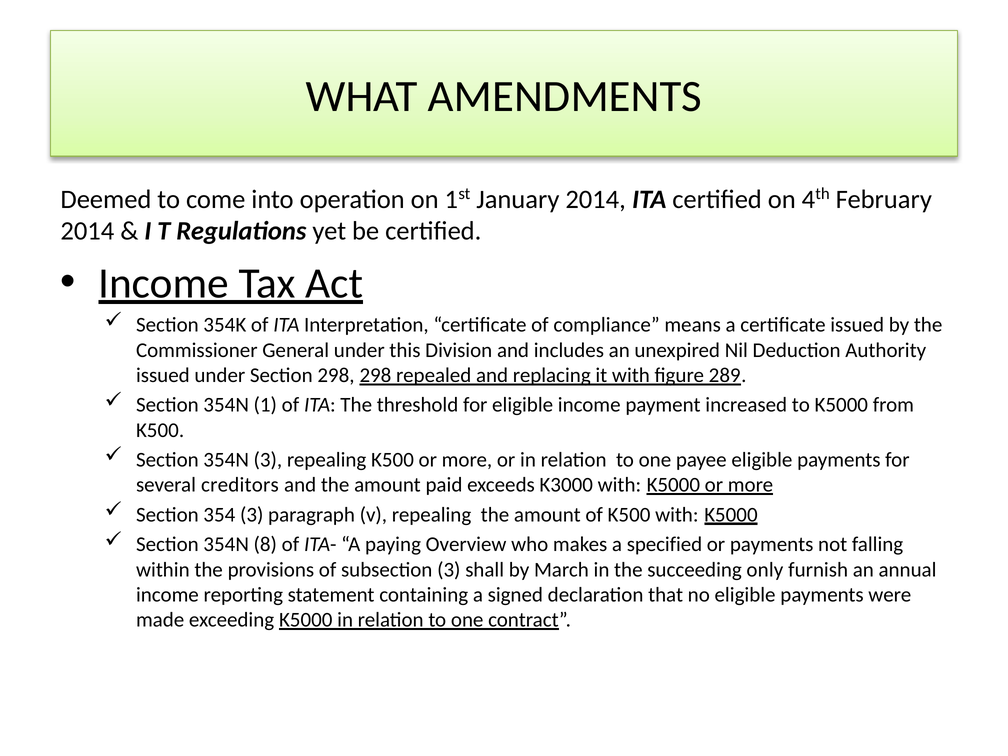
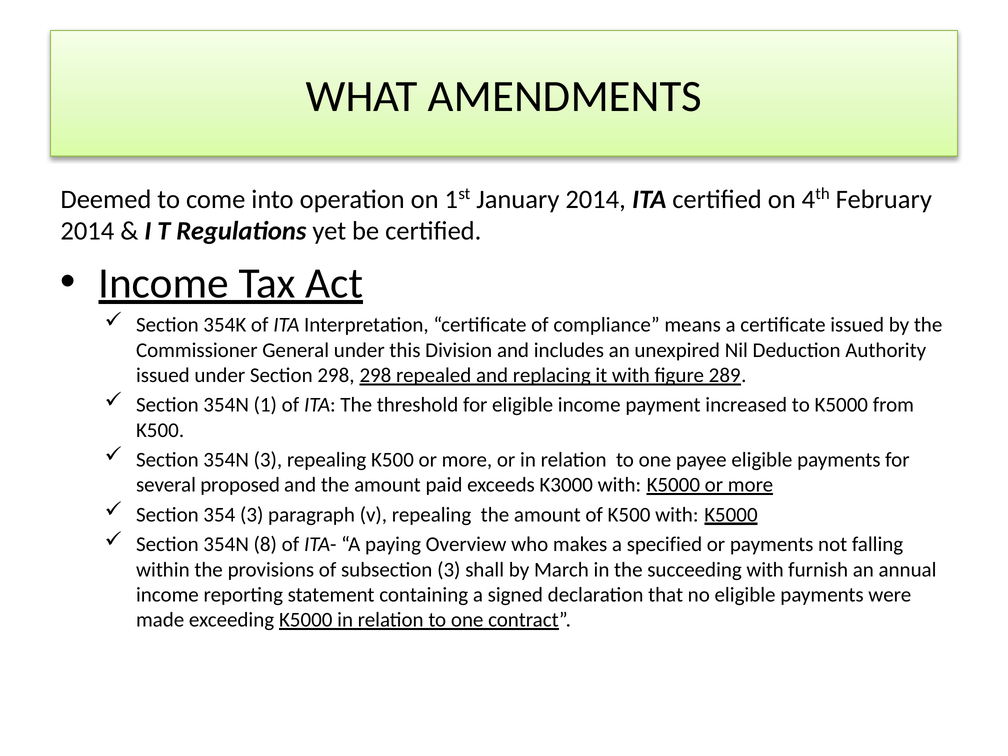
creditors: creditors -> proposed (240, 485)
succeeding only: only -> with (765, 570)
